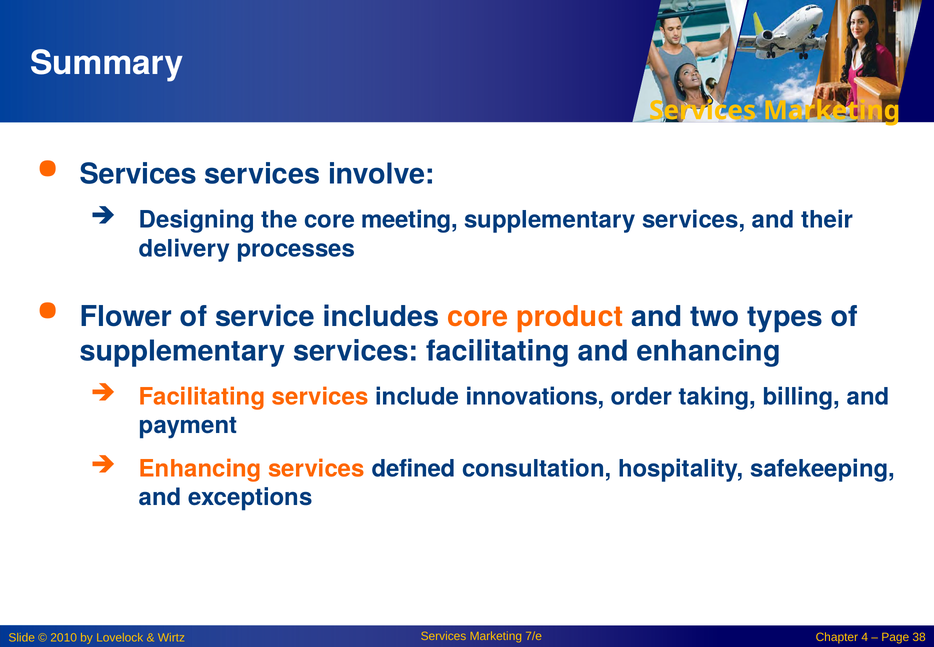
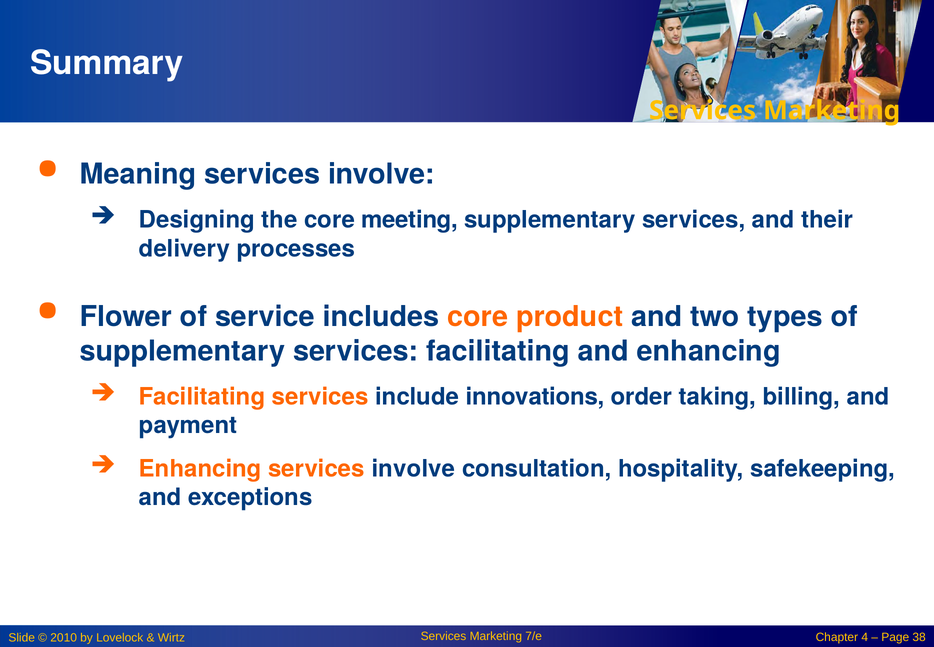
Services: Services -> Meaning (138, 174)
Enhancing services defined: defined -> involve (413, 469)
